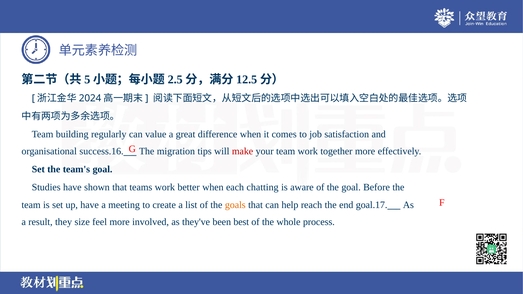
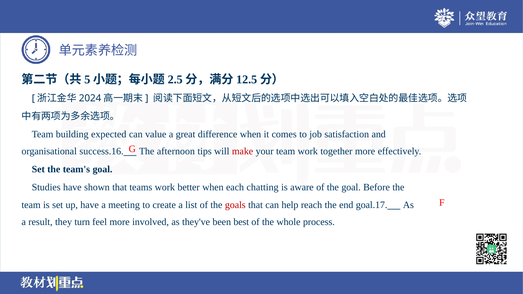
regularly: regularly -> expected (109, 134)
migration: migration -> afternoon (176, 151)
goals colour: orange -> red (235, 205)
size: size -> turn (82, 222)
